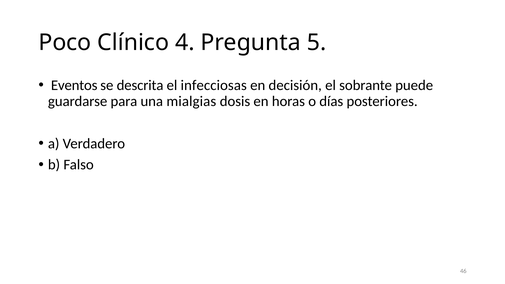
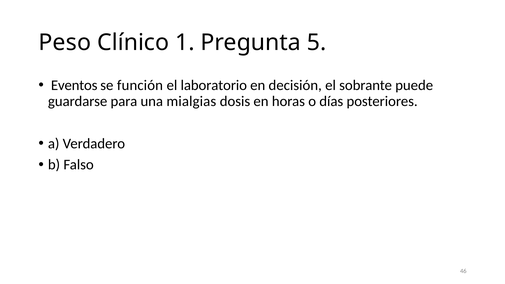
Poco: Poco -> Peso (65, 42)
4: 4 -> 1 (185, 42)
descrita: descrita -> función (140, 85)
infecciosas: infecciosas -> laboratorio (214, 85)
